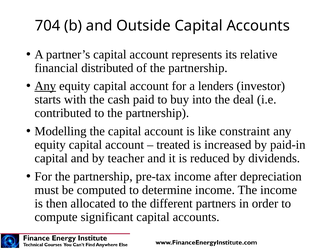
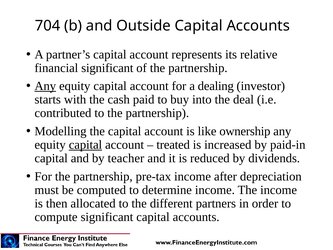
financial distributed: distributed -> significant (107, 68)
lenders: lenders -> dealing (216, 86)
constraint: constraint -> ownership (245, 131)
capital underline: none -> present (85, 145)
